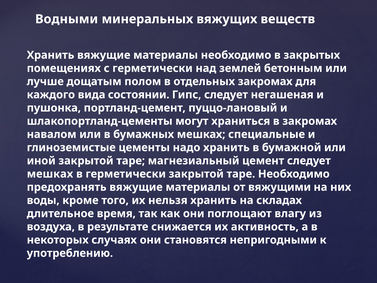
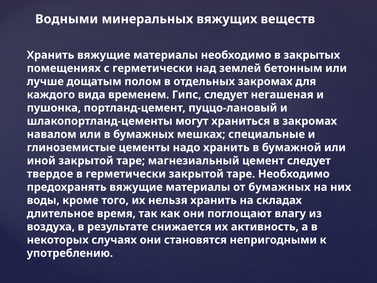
состоянии: состоянии -> временем (139, 95)
мешках: мешках -> твердое (50, 174)
от вяжущими: вяжущими -> бумажных (279, 187)
